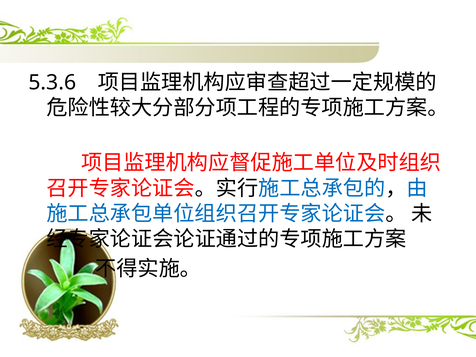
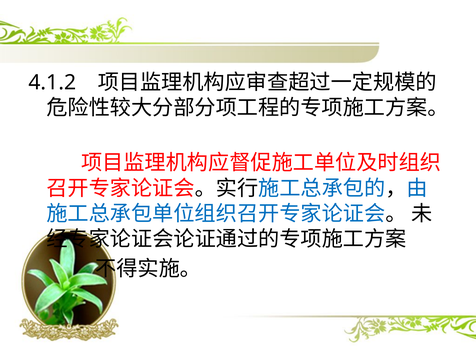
5.3.6: 5.3.6 -> 4.1.2 (52, 83)
